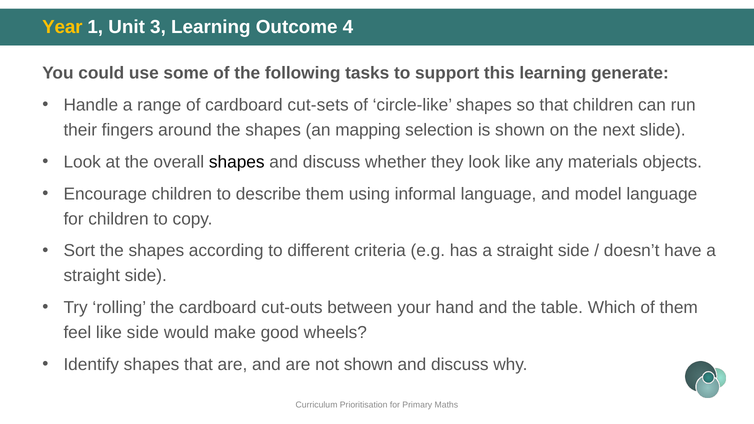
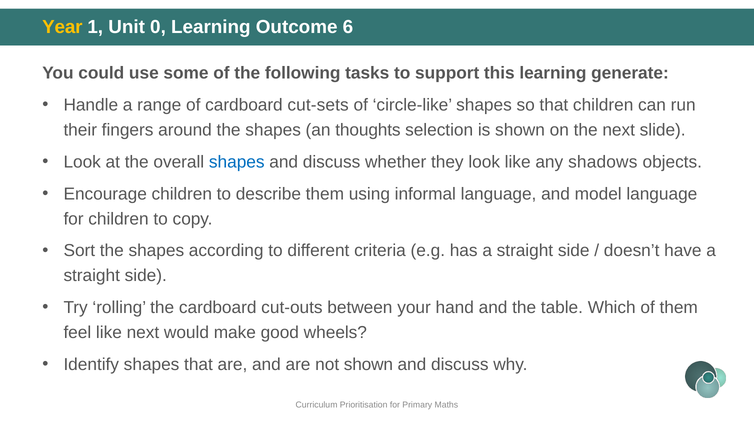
3: 3 -> 0 (158, 27)
4: 4 -> 6 (348, 27)
mapping: mapping -> thoughts (368, 130)
shapes colour: black -> blue (237, 162)
materials: materials -> shadows (603, 162)
like side: side -> next (143, 333)
